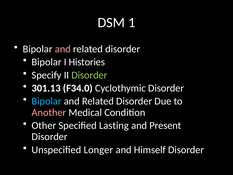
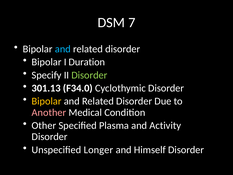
1: 1 -> 7 (132, 23)
and colour: pink -> light blue (63, 49)
Histories: Histories -> Duration (87, 62)
Bipolar colour: light blue -> yellow (47, 101)
Lasting: Lasting -> Plasma (114, 125)
Present: Present -> Activity (165, 125)
